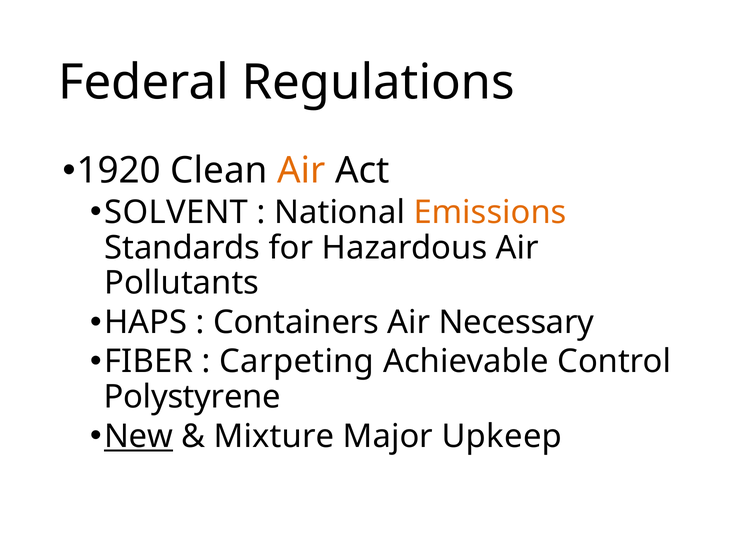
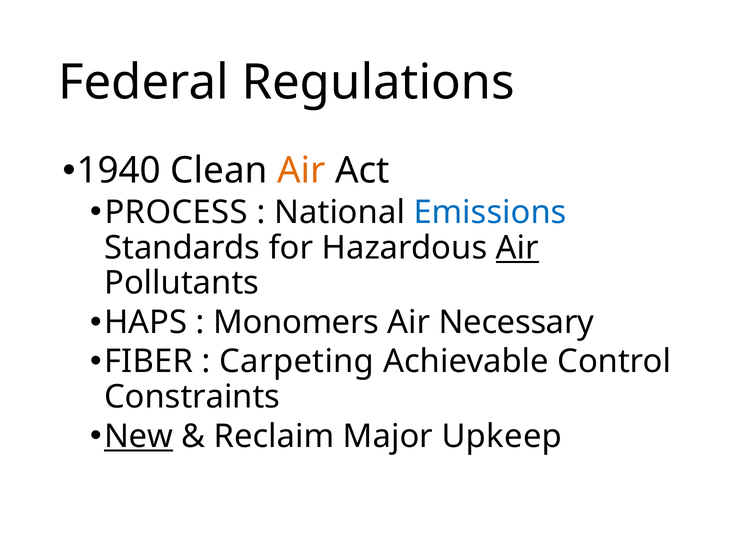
1920: 1920 -> 1940 (119, 171)
SOLVENT: SOLVENT -> PROCESS (176, 213)
Emissions colour: orange -> blue (490, 213)
Air underline: none -> present (517, 248)
Containers: Containers -> Monomers (296, 323)
Polystyrene: Polystyrene -> Constraints (192, 397)
Mixture: Mixture -> Reclaim (274, 437)
